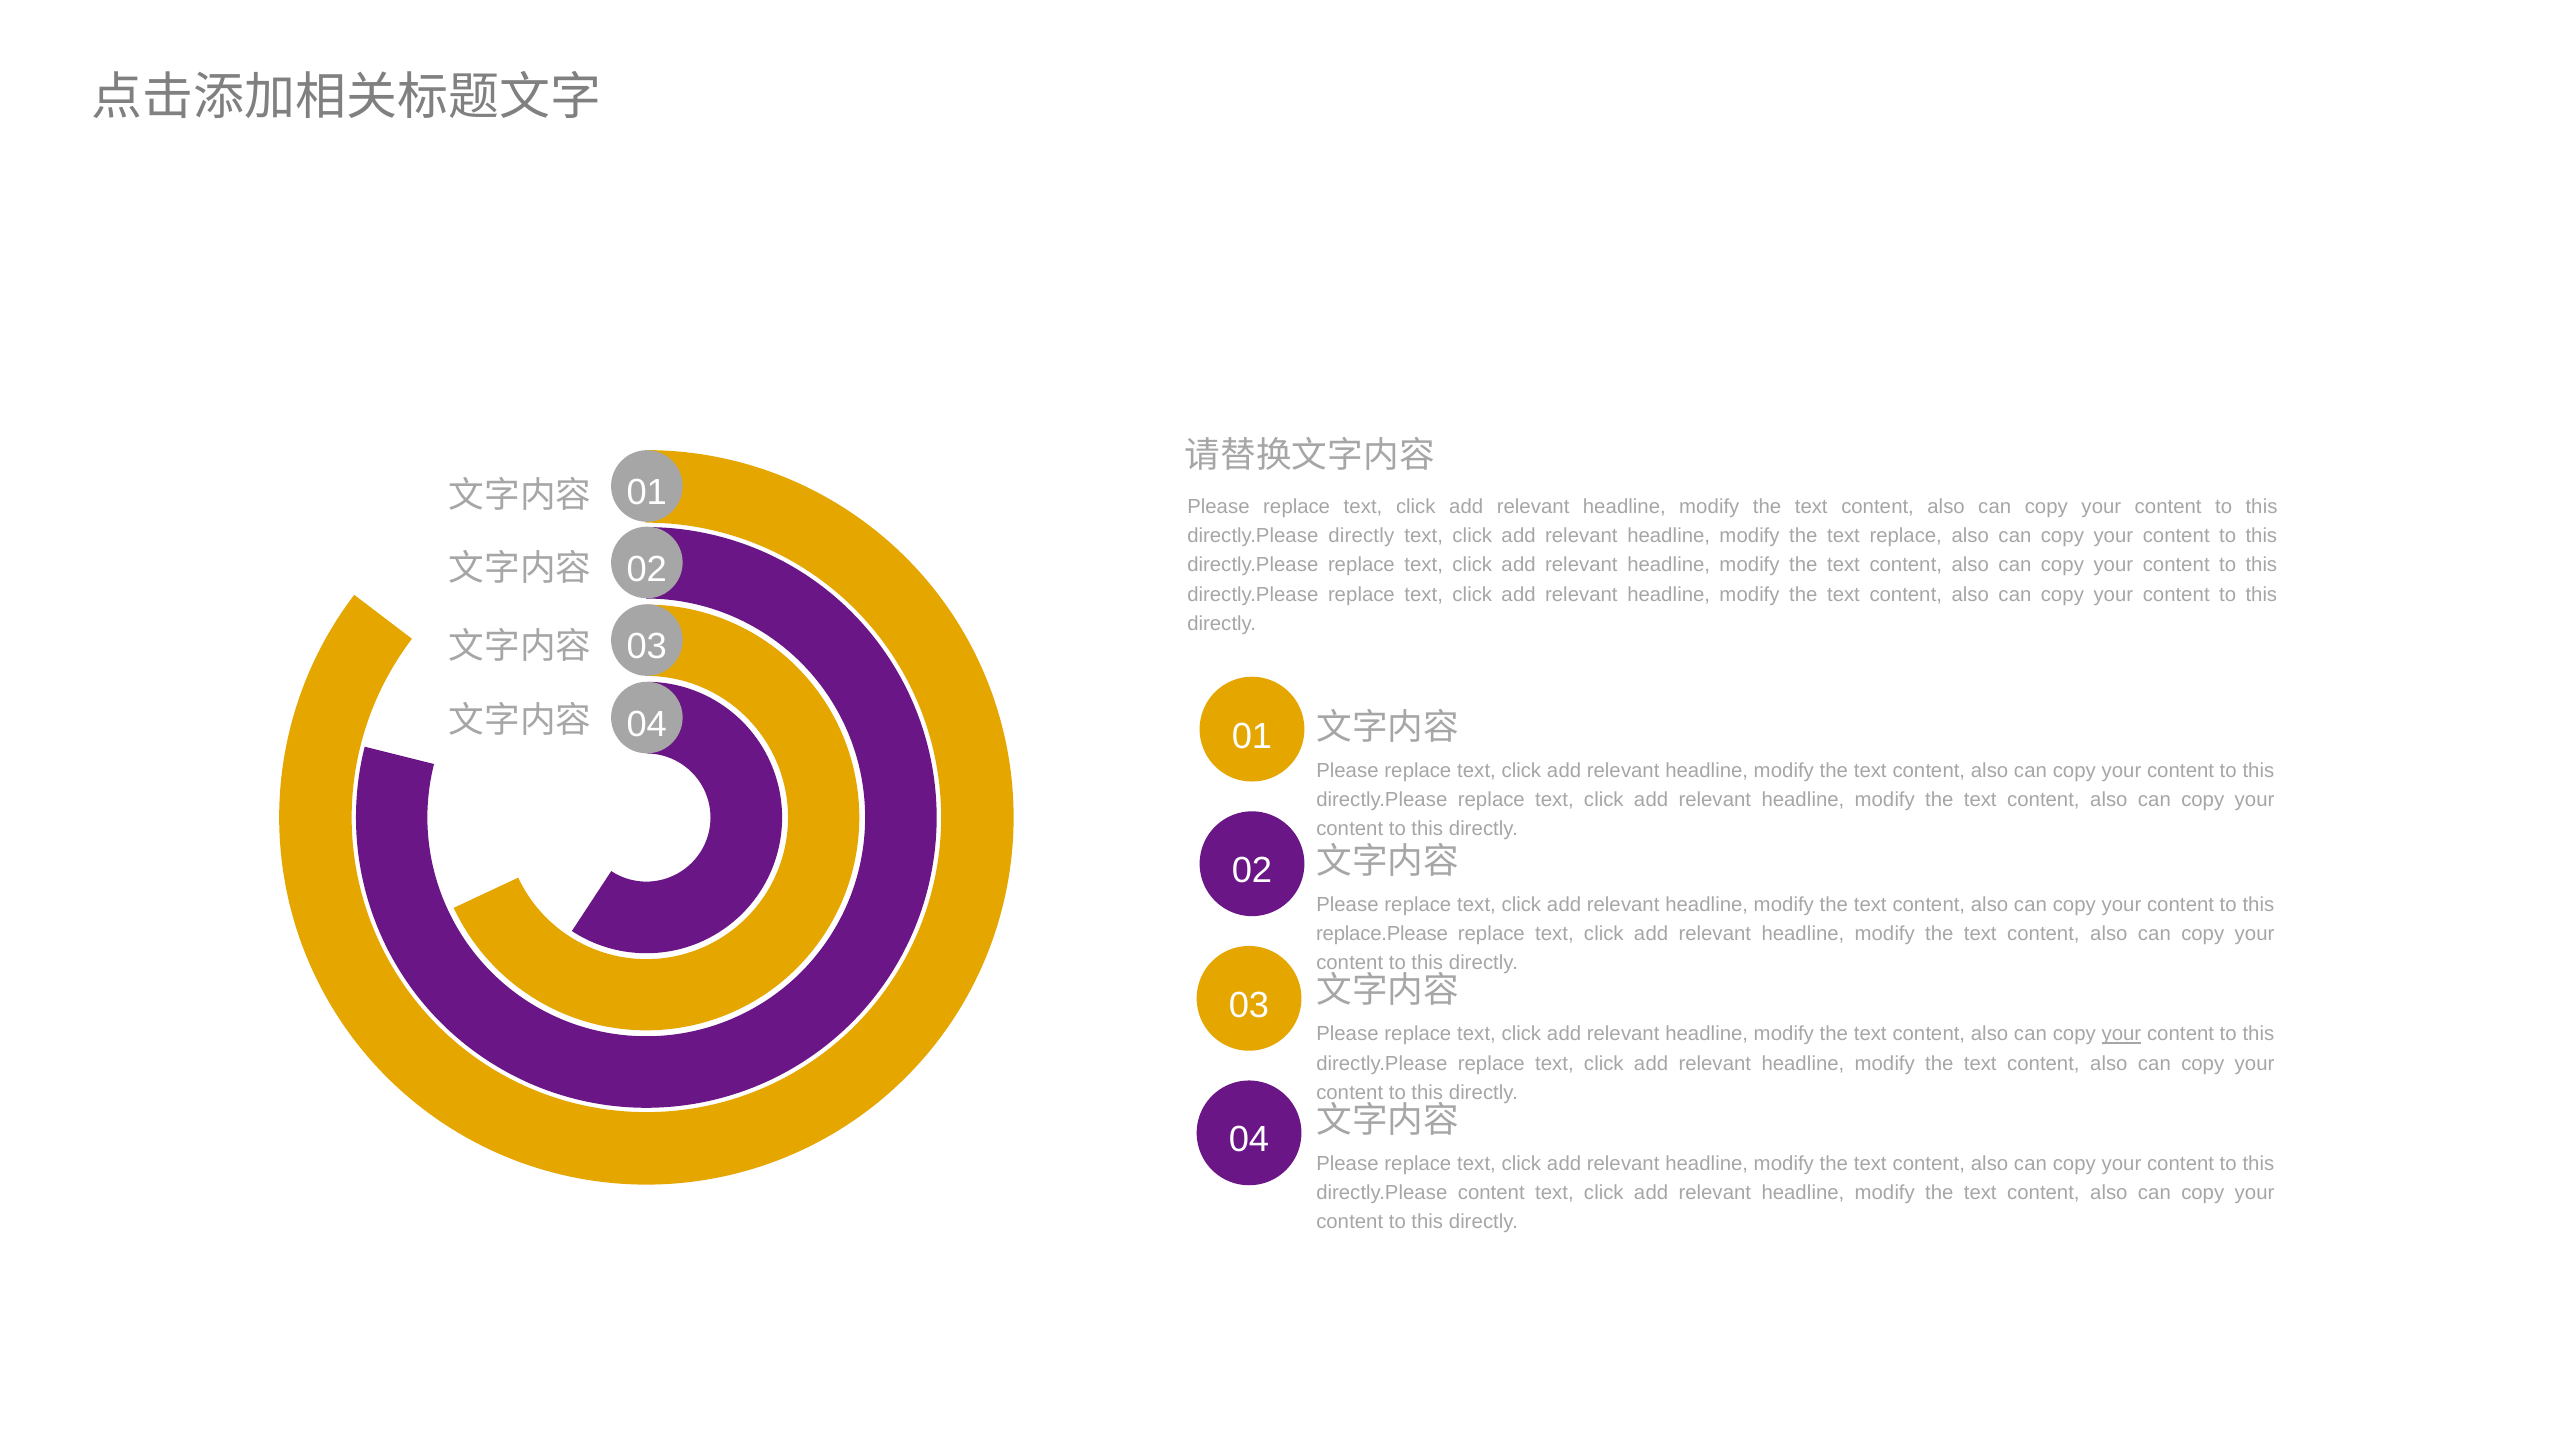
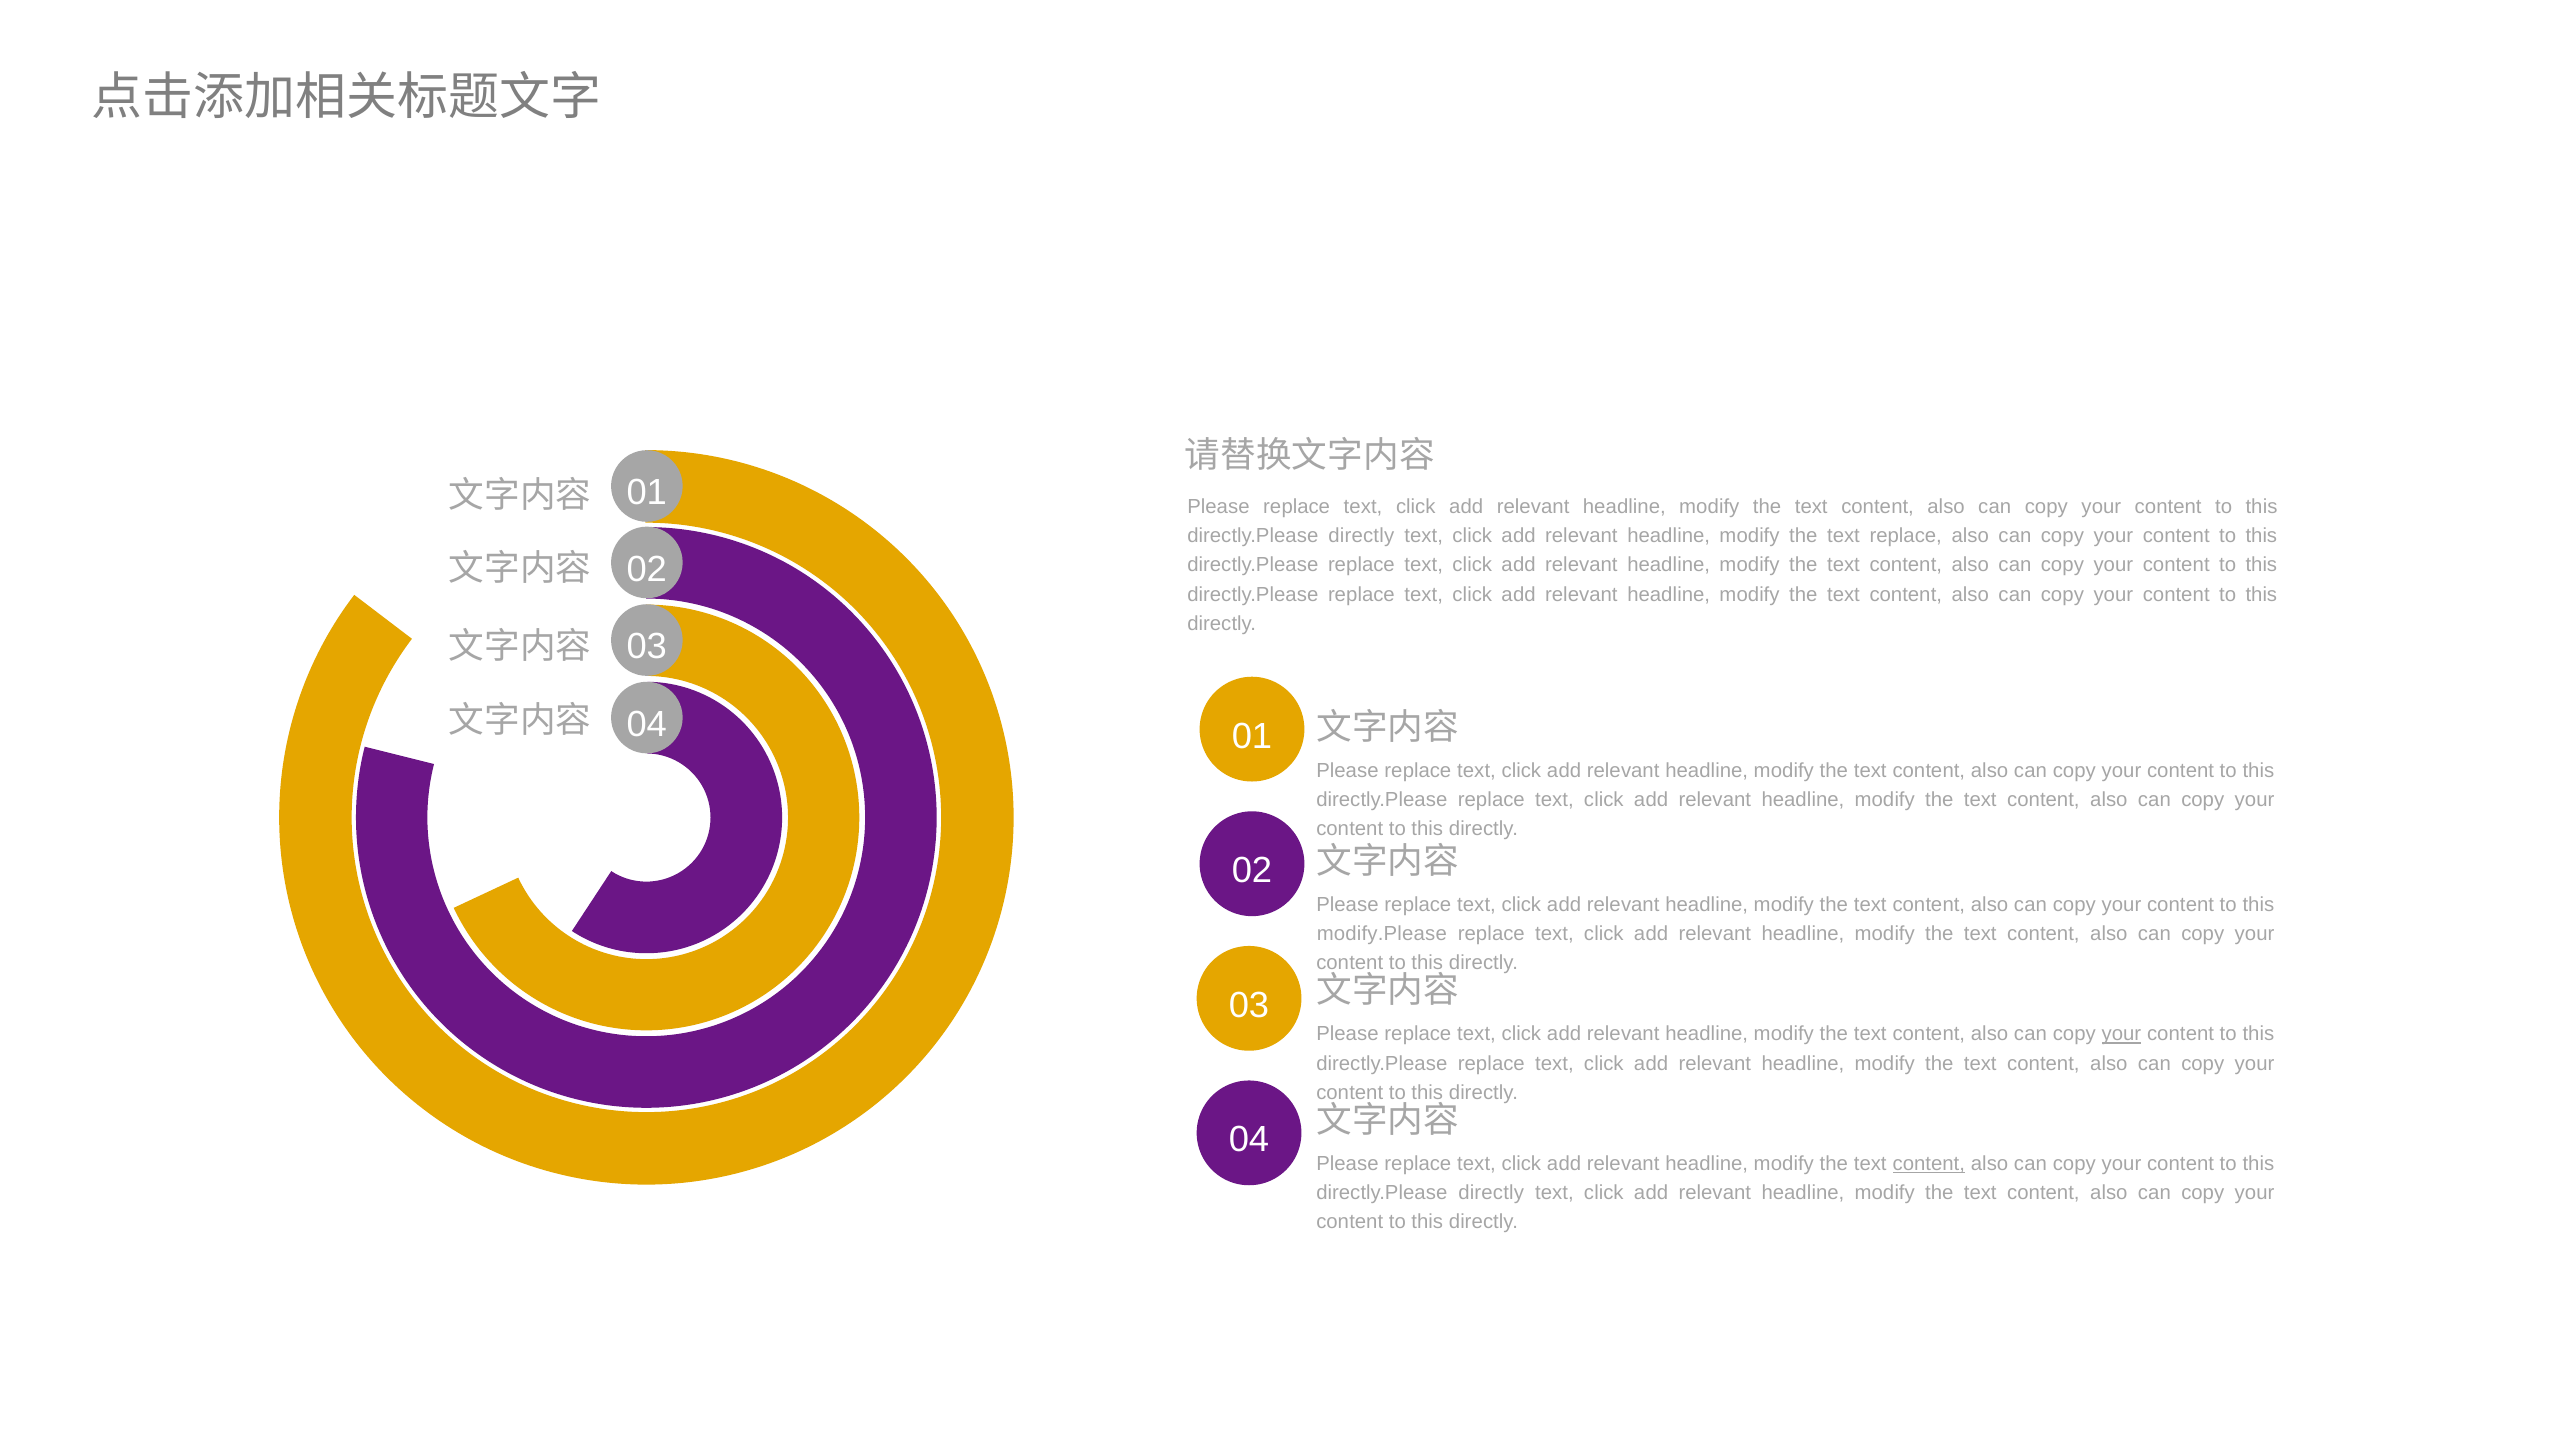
replace.Please: replace.Please -> modify.Please (1382, 934)
content underline: none -> present (1929, 1164)
content: content -> directly (1491, 1193)
